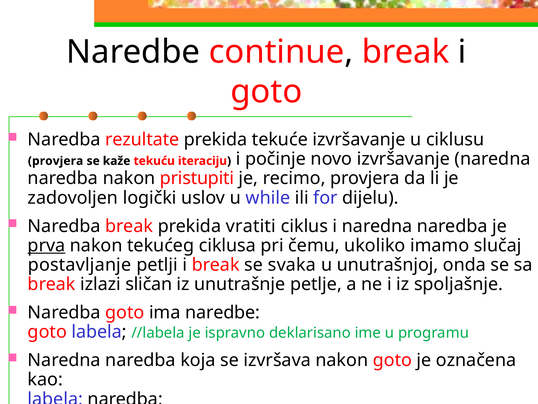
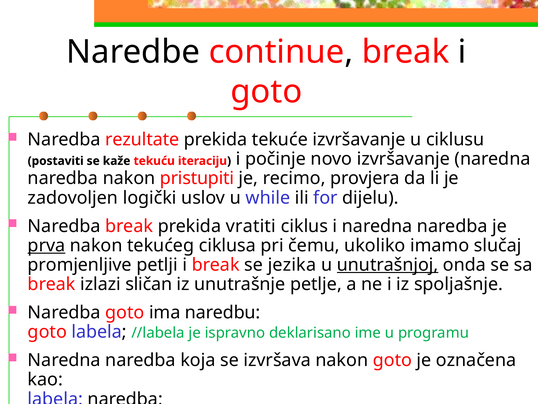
provjera: provjera -> postaviti (56, 161)
postavljanje: postavljanje -> promjenljive (80, 265)
svaka: svaka -> jezika (292, 265)
unutrašnjoj underline: none -> present (388, 265)
ima naredbe: naredbe -> naredbu (223, 312)
